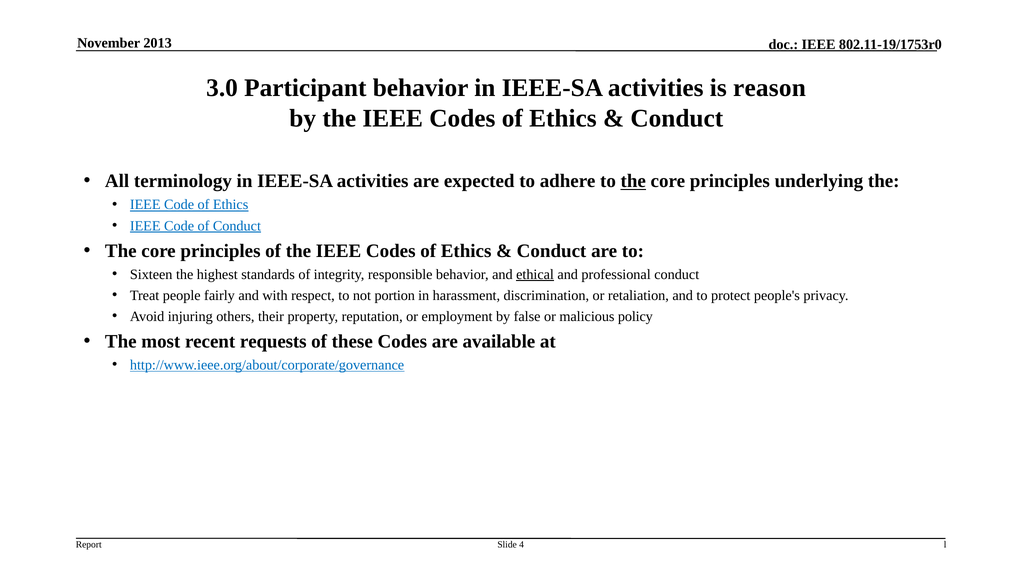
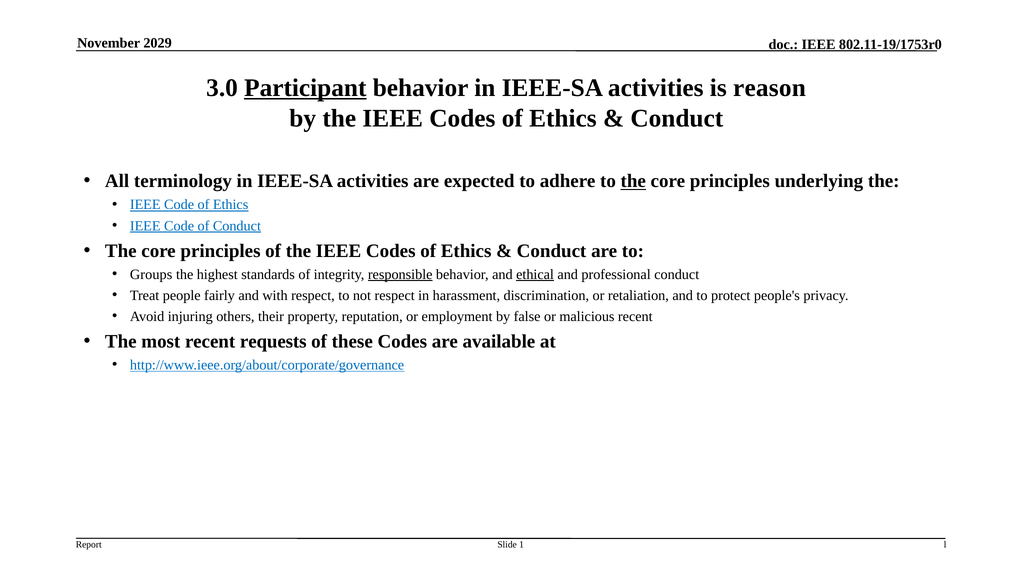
2013: 2013 -> 2029 (158, 43)
Participant underline: none -> present (305, 88)
Sixteen: Sixteen -> Groups (151, 274)
responsible underline: none -> present (400, 274)
not portion: portion -> respect (395, 295)
malicious policy: policy -> recent (635, 316)
4: 4 -> 1 (522, 544)
